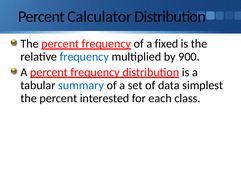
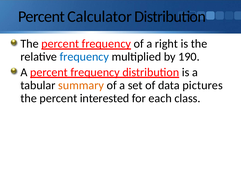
fixed: fixed -> right (166, 44)
900: 900 -> 190 (189, 57)
summary colour: blue -> orange (81, 85)
simplest: simplest -> pictures (203, 85)
